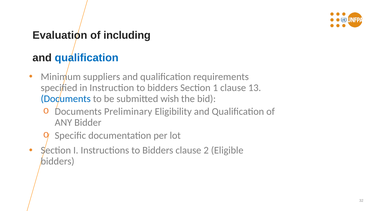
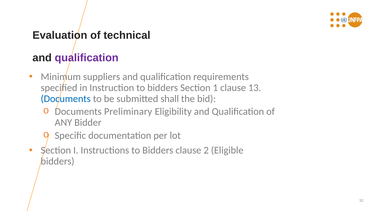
including: including -> technical (127, 35)
qualification colour: blue -> purple (87, 58)
wish: wish -> shall (170, 98)
